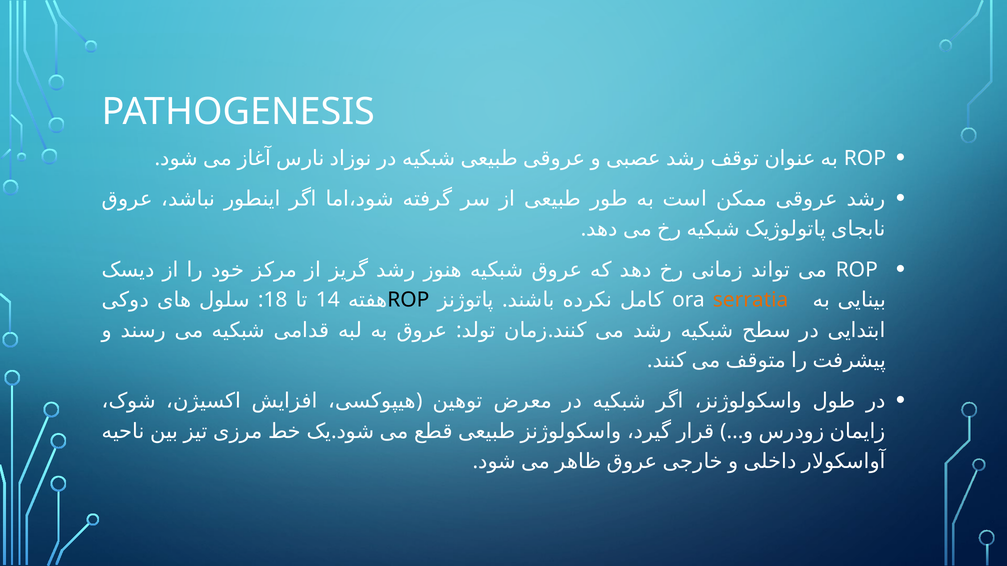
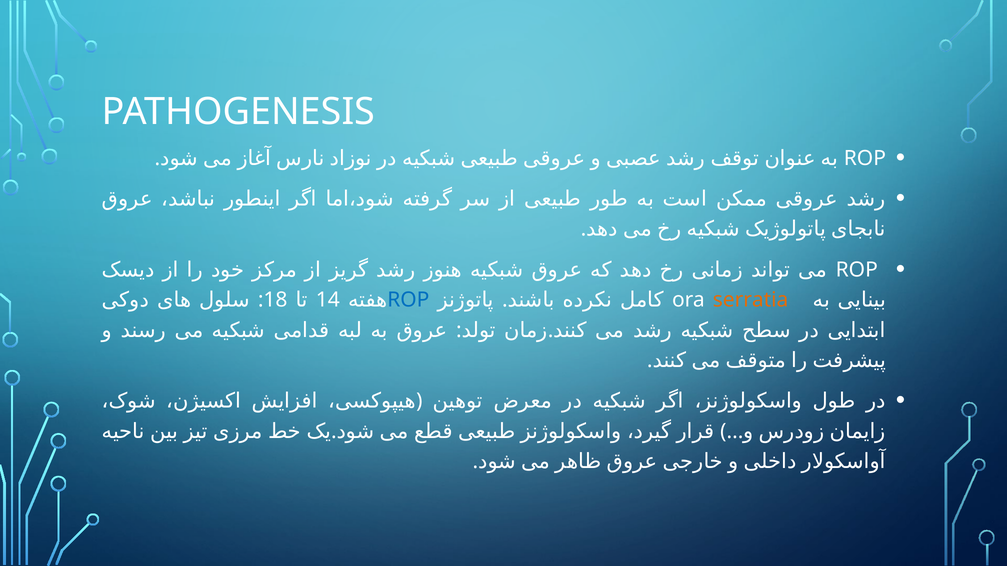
ROP colour: black -> blue (408, 300)
